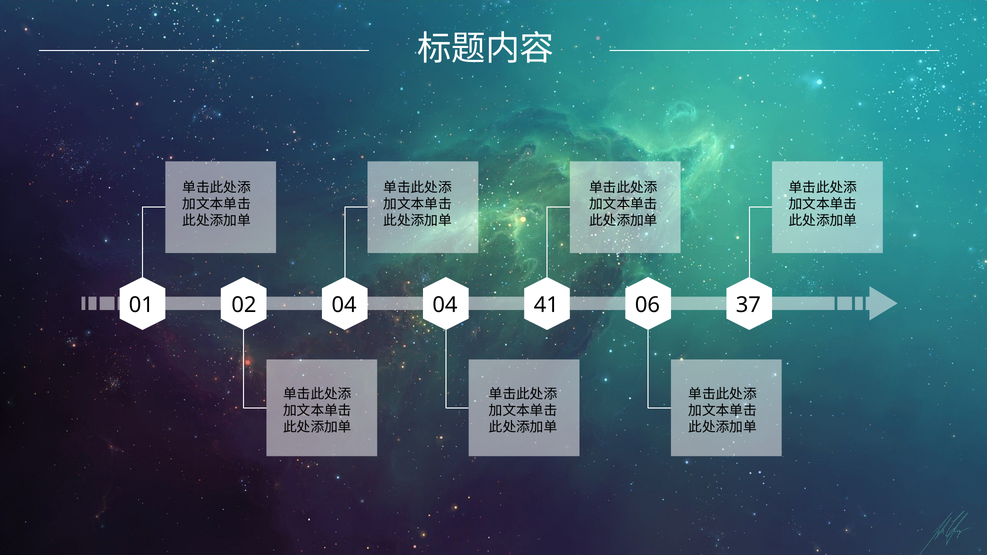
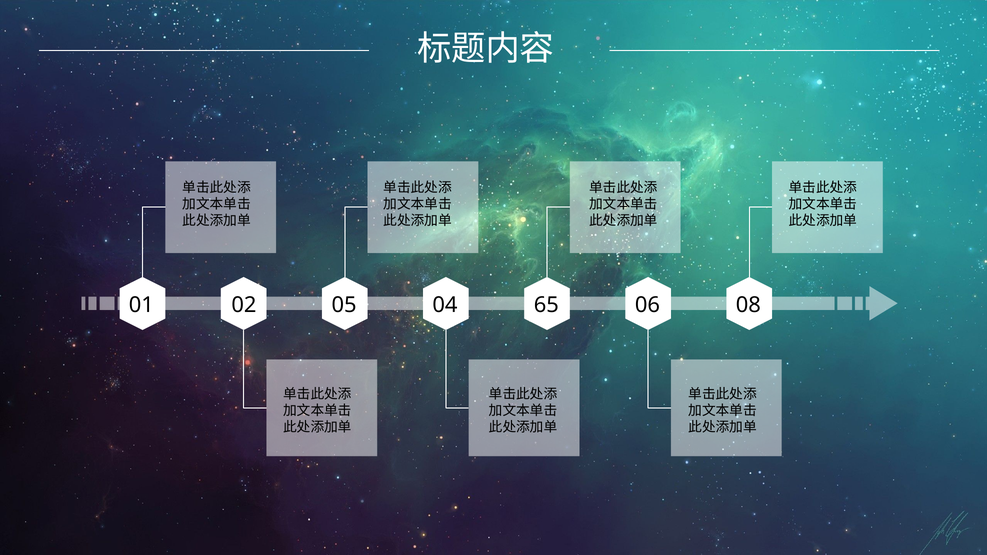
02 04: 04 -> 05 (344, 305)
41: 41 -> 65 (546, 305)
37: 37 -> 08 (748, 305)
